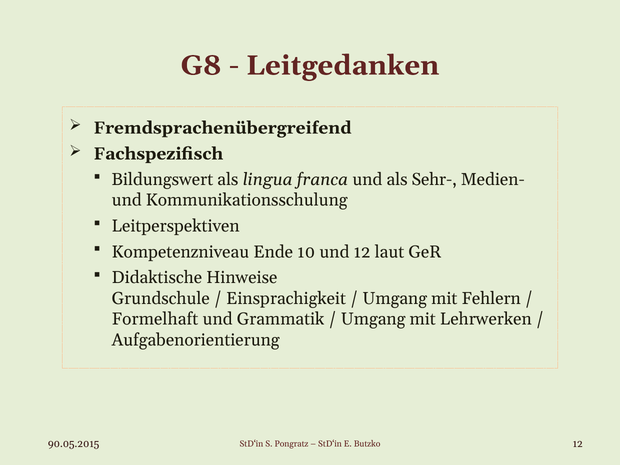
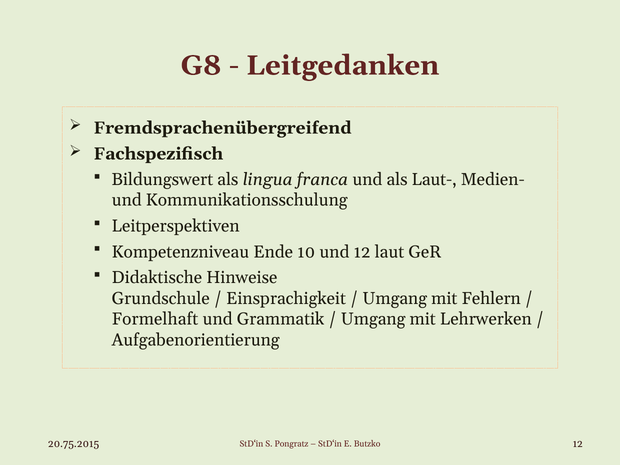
Sehr-: Sehr- -> Laut- (434, 180)
90.05.2015: 90.05.2015 -> 20.75.2015 (74, 444)
